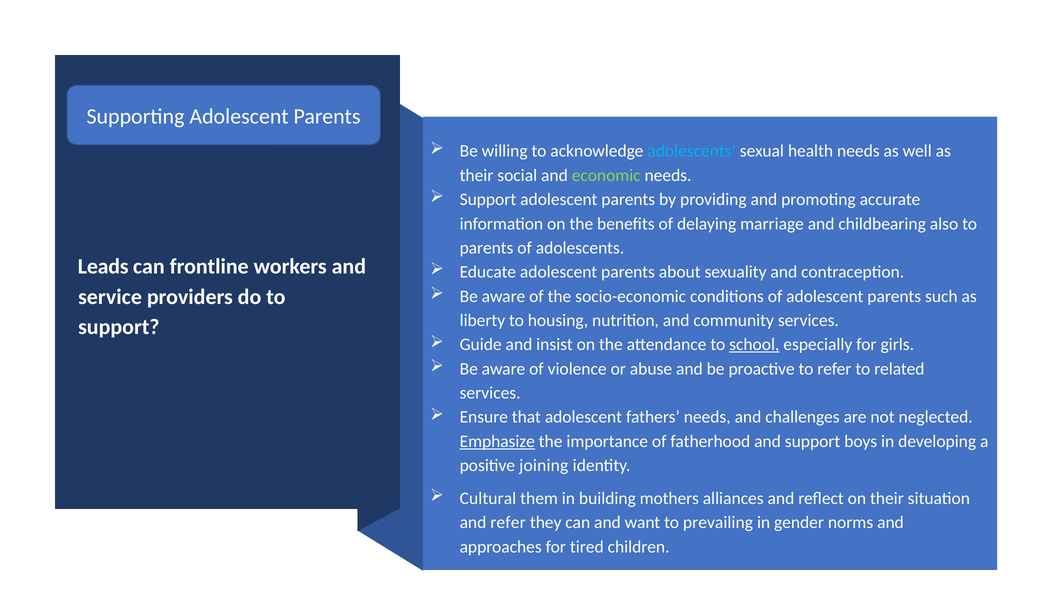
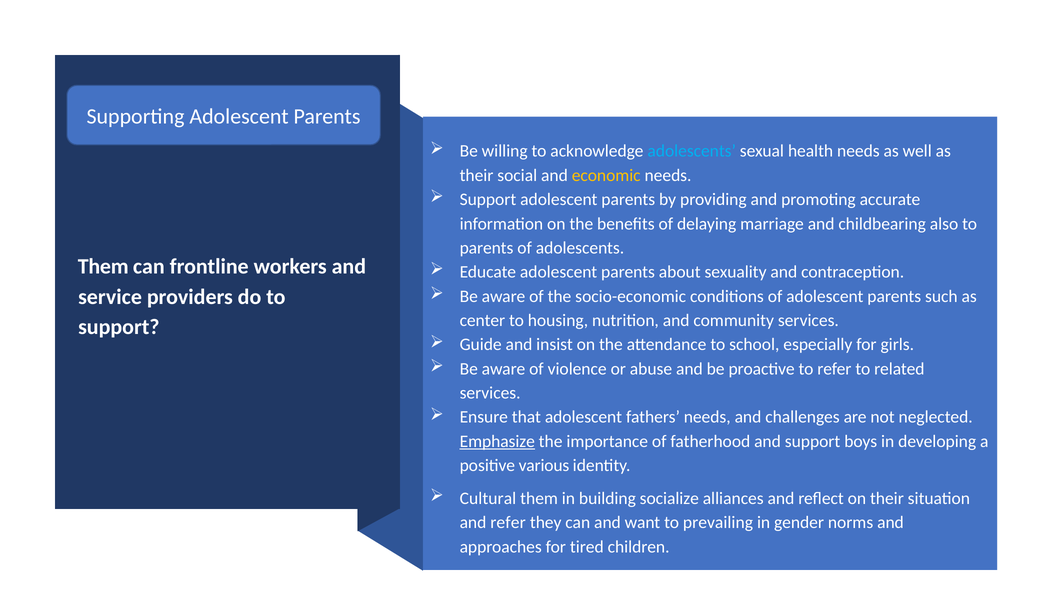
economic colour: light green -> yellow (606, 175)
Leads: Leads -> Them (103, 266)
liberty: liberty -> center (482, 320)
school underline: present -> none (754, 344)
joining: joining -> various (544, 465)
mothers: mothers -> socialize (669, 498)
